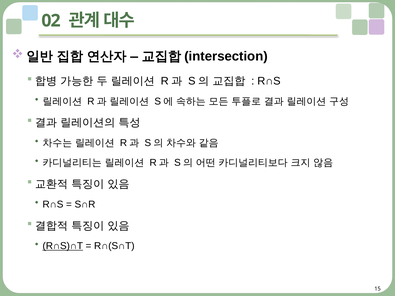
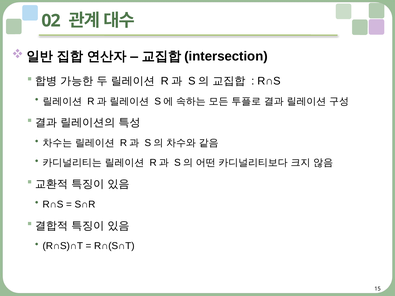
R∩S)∩T underline: present -> none (63, 246)
